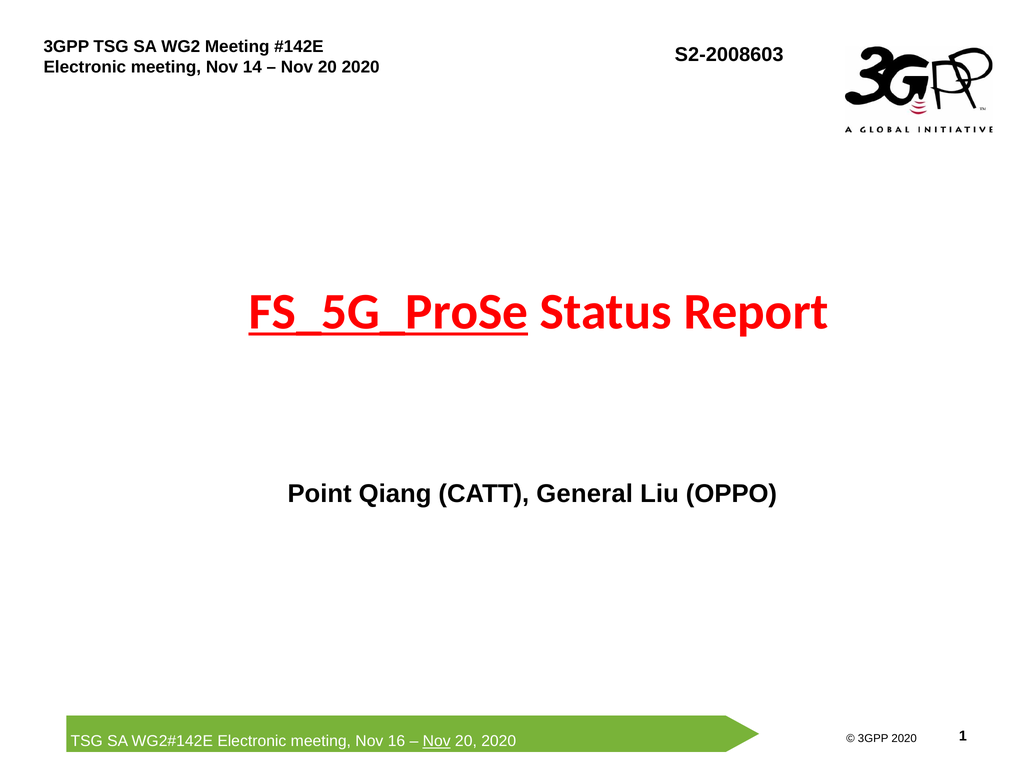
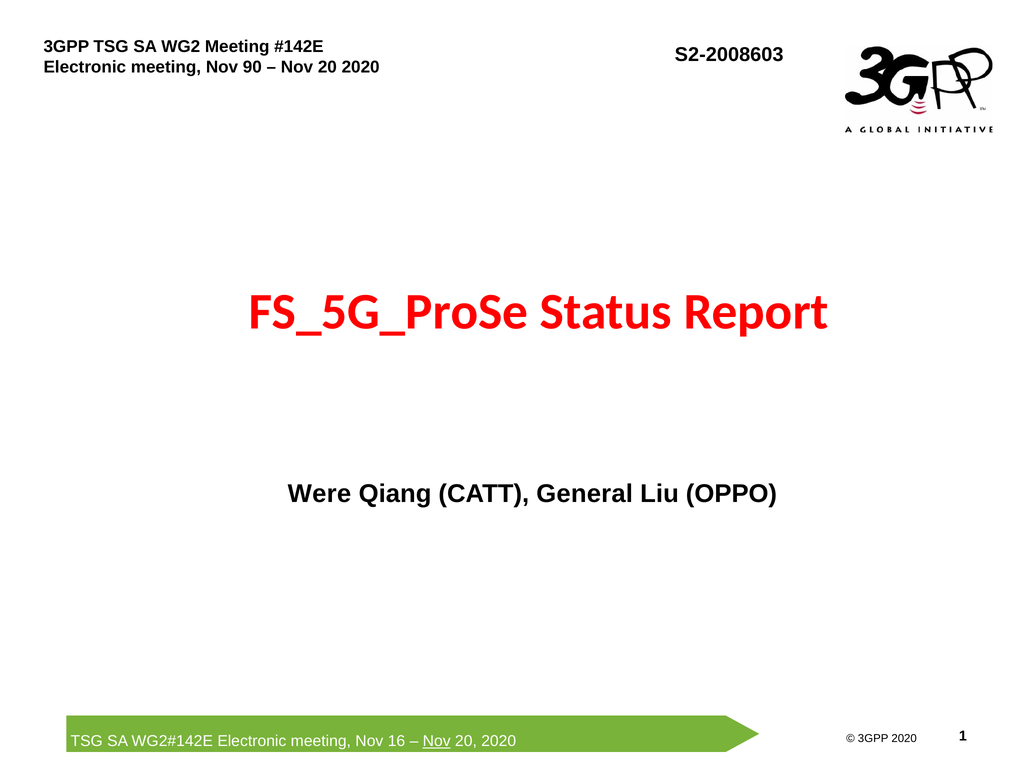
14: 14 -> 90 (252, 67)
FS_5G_ProSe underline: present -> none (388, 312)
Point: Point -> Were (319, 494)
